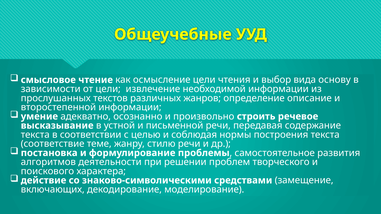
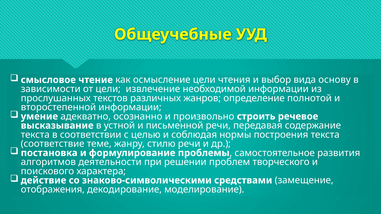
описание: описание -> полнотой (309, 98)
включающих: включающих -> отображения (53, 190)
